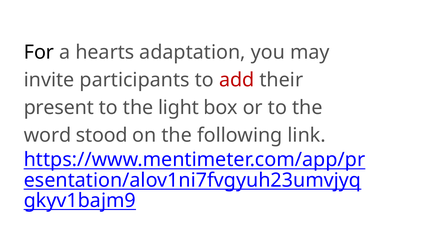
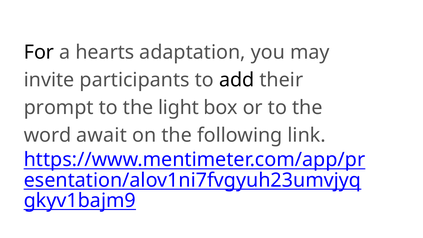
add colour: red -> black (237, 80)
present: present -> prompt (59, 108)
stood: stood -> await (102, 135)
